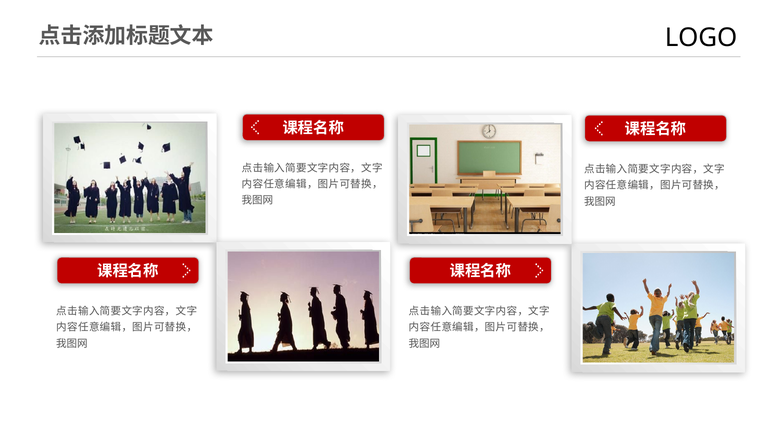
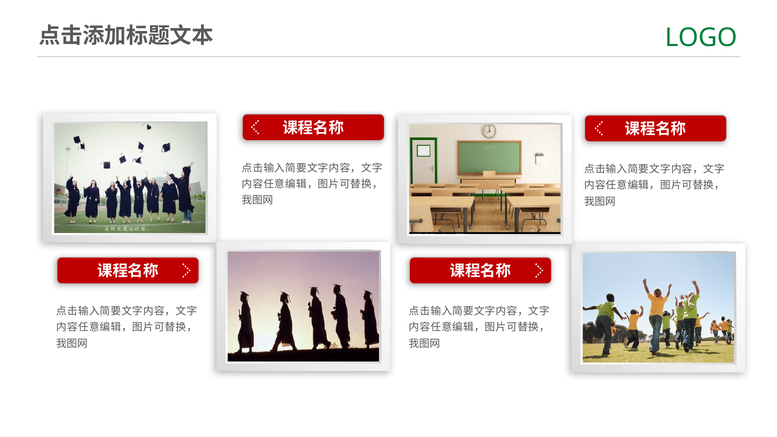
LOGO colour: black -> green (701, 38)
